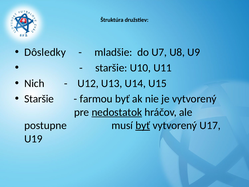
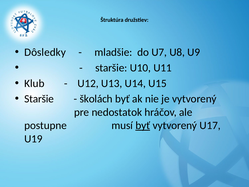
Nich: Nich -> Klub (34, 83)
farmou: farmou -> školách (96, 99)
nedostatok underline: present -> none (117, 112)
